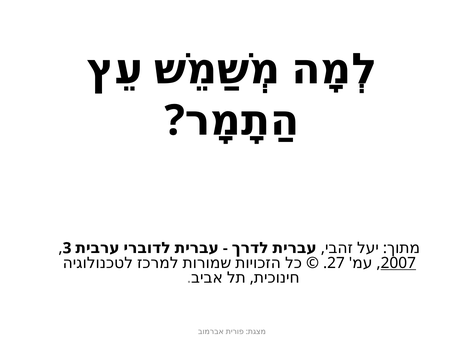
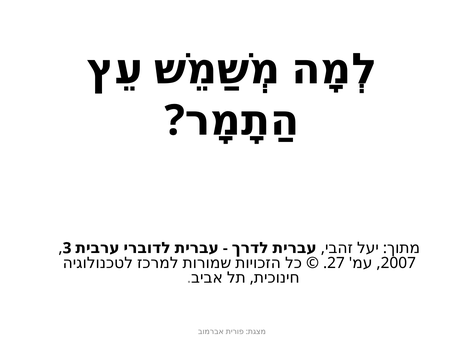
2007 underline: present -> none (398, 263)
